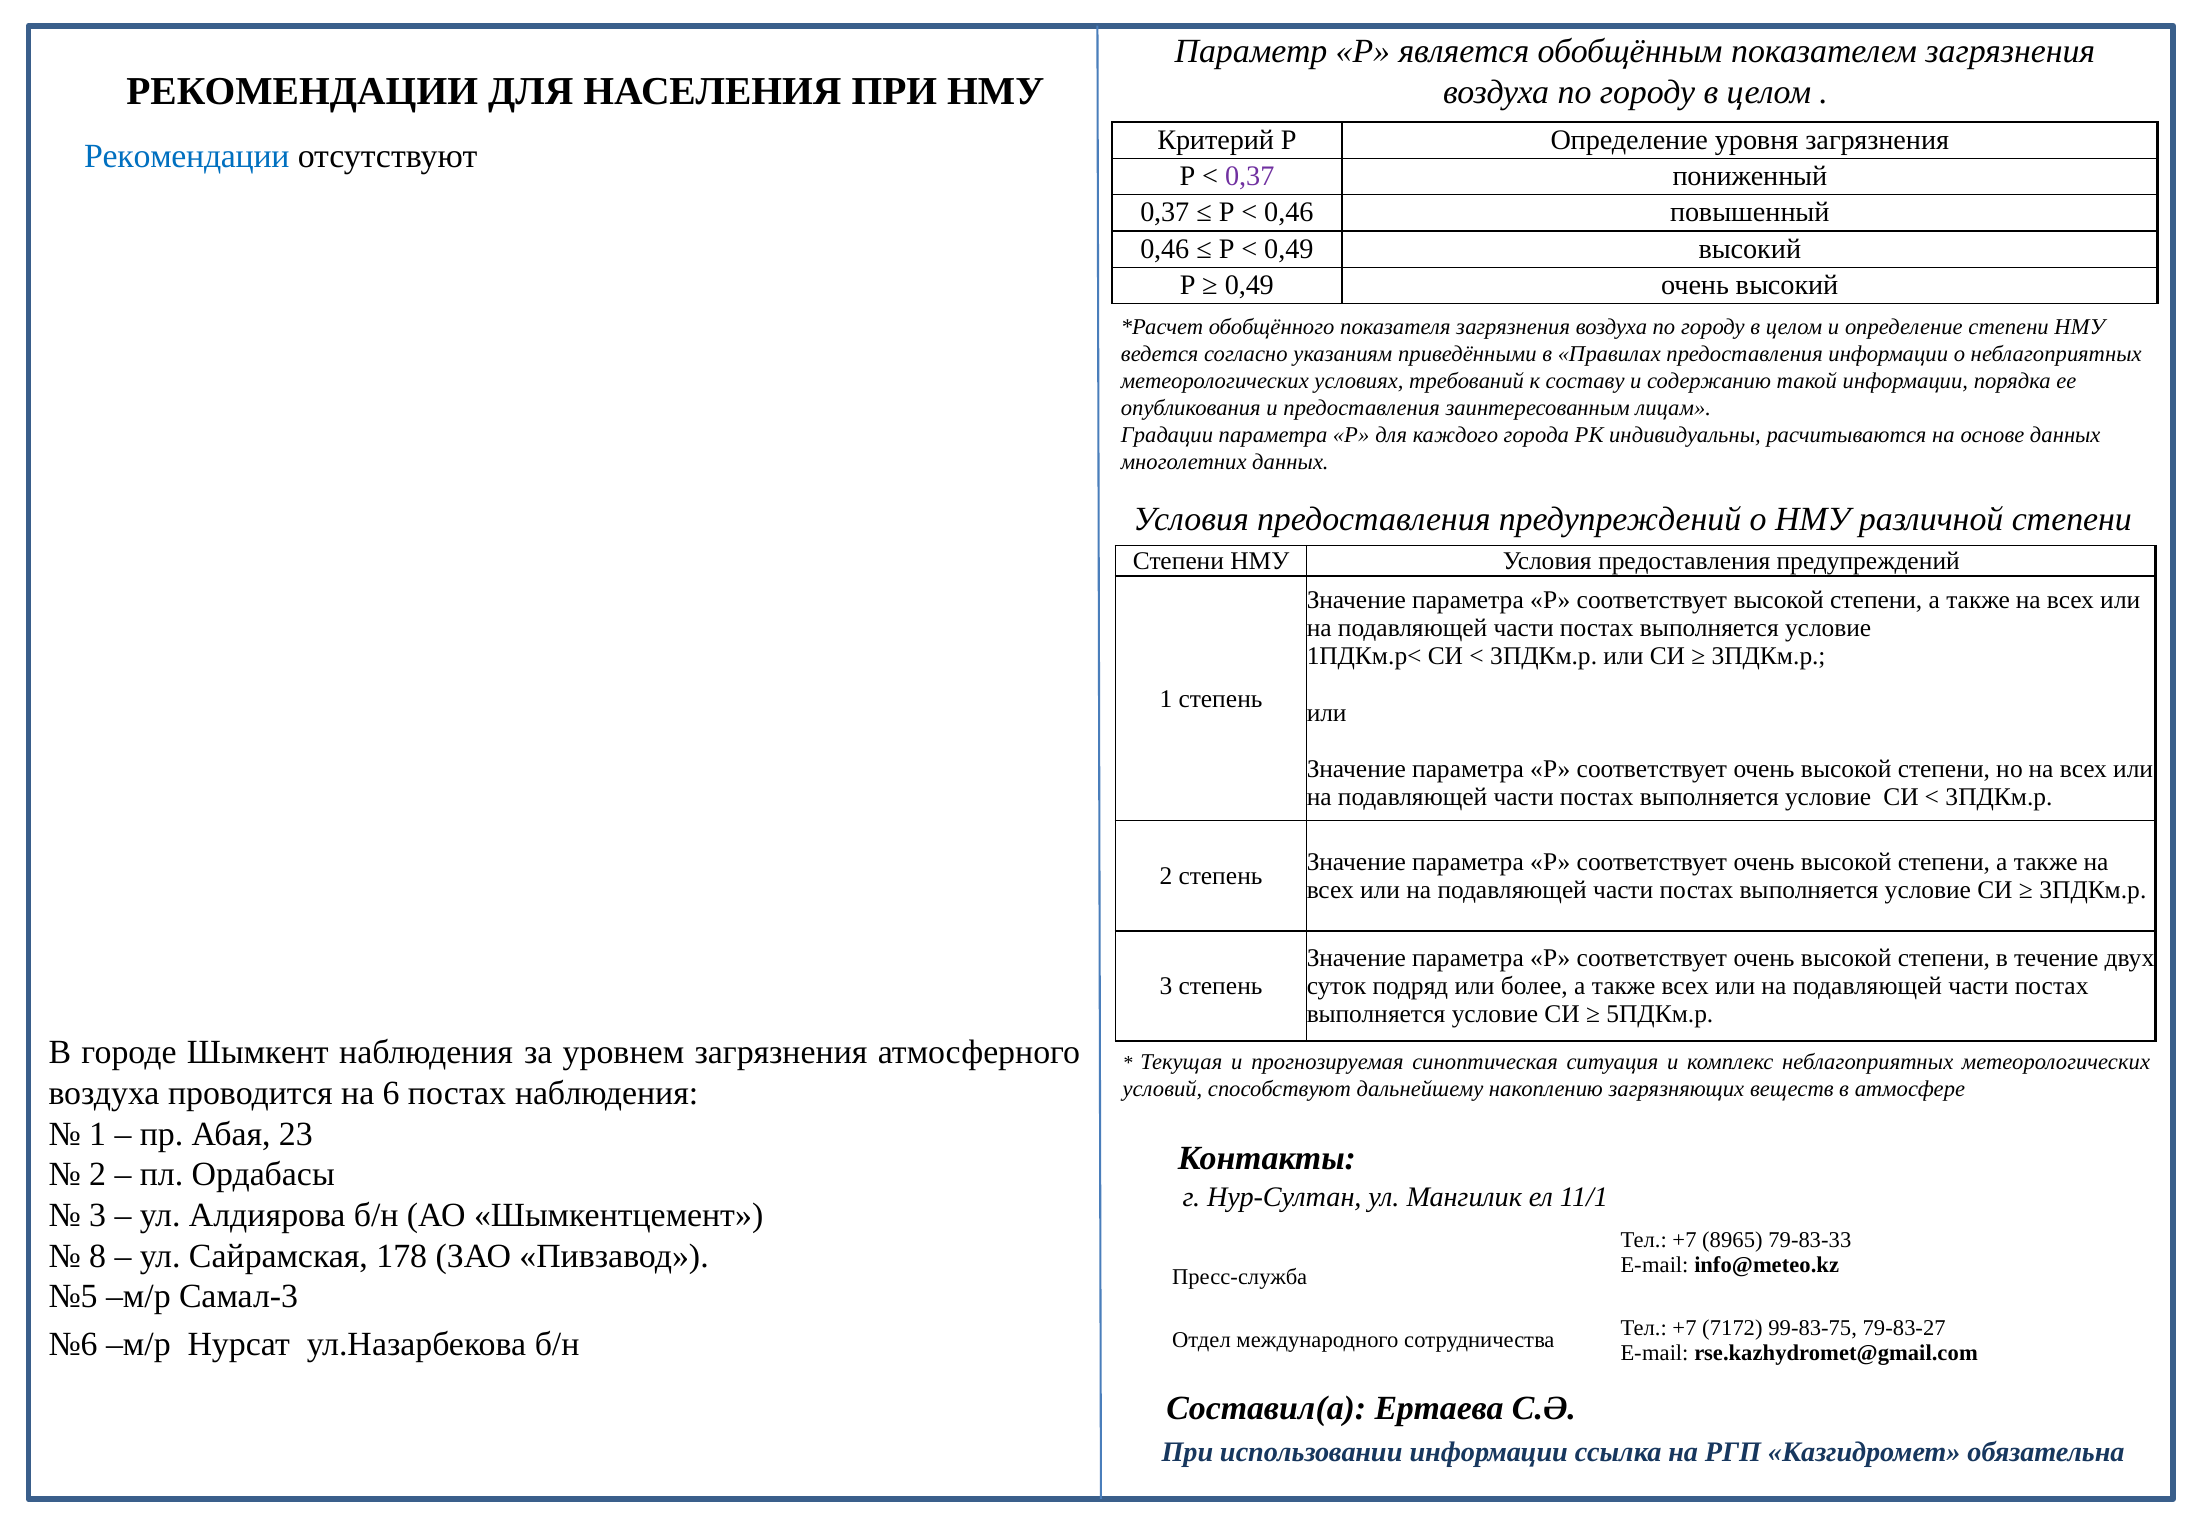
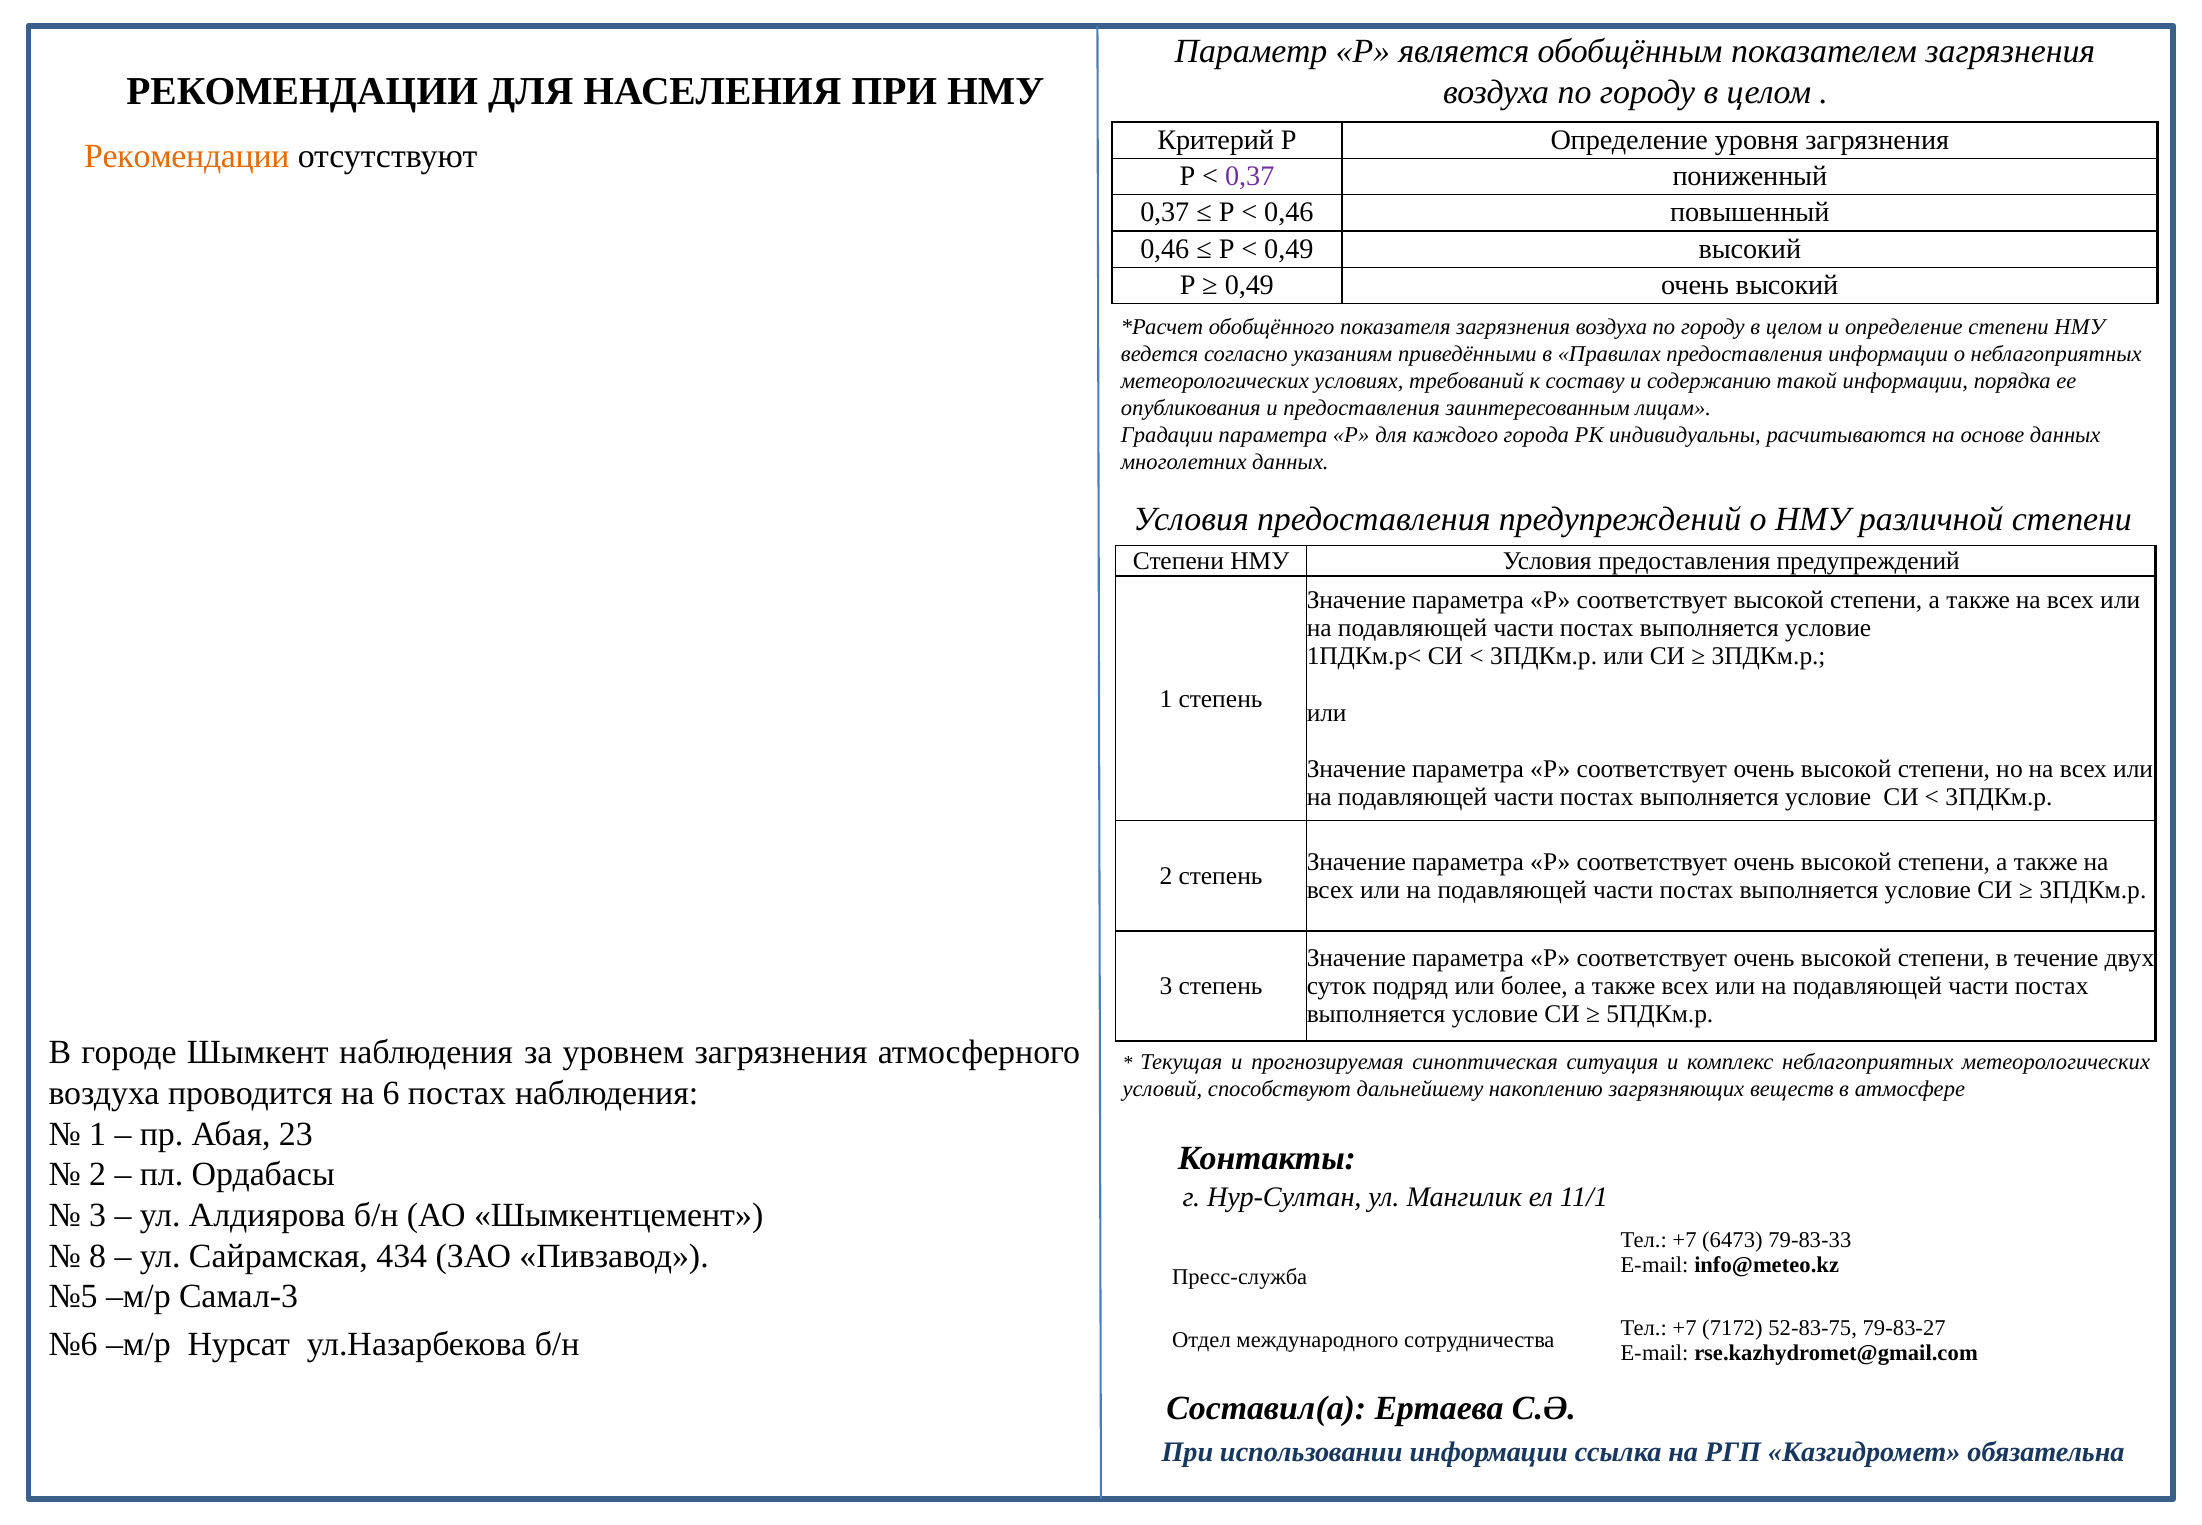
Рекомендации colour: blue -> orange (187, 156)
8965: 8965 -> 6473 (1732, 1239)
178: 178 -> 434 (402, 1256)
99-83-75: 99-83-75 -> 52-83-75 (1813, 1327)
